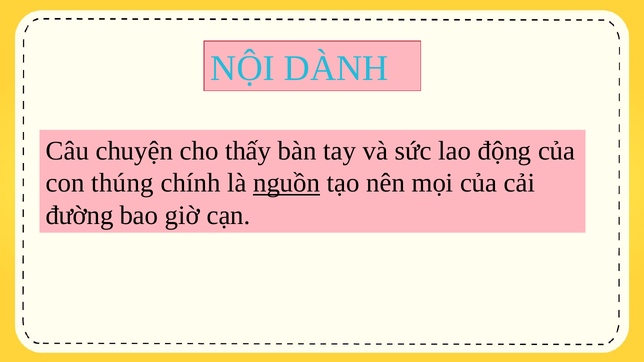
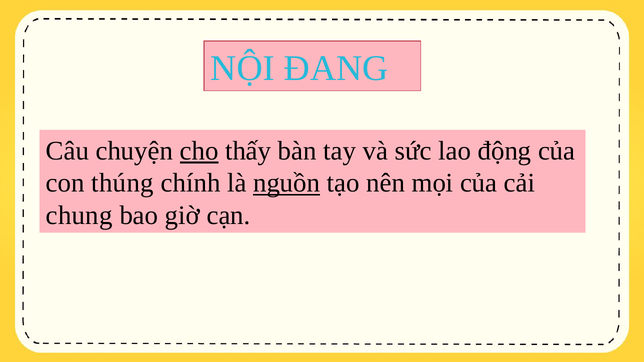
DÀNH: DÀNH -> ĐANG (336, 68)
cho underline: none -> present (199, 151)
đường: đường -> chung (79, 215)
